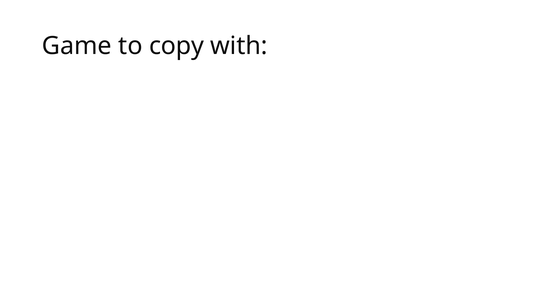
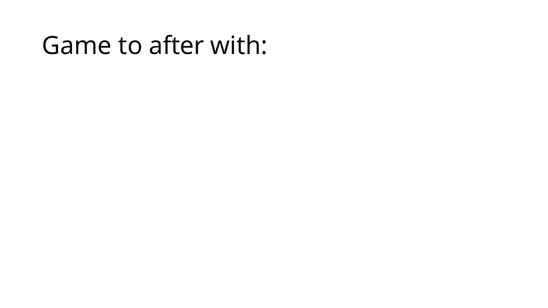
copy: copy -> after (177, 46)
